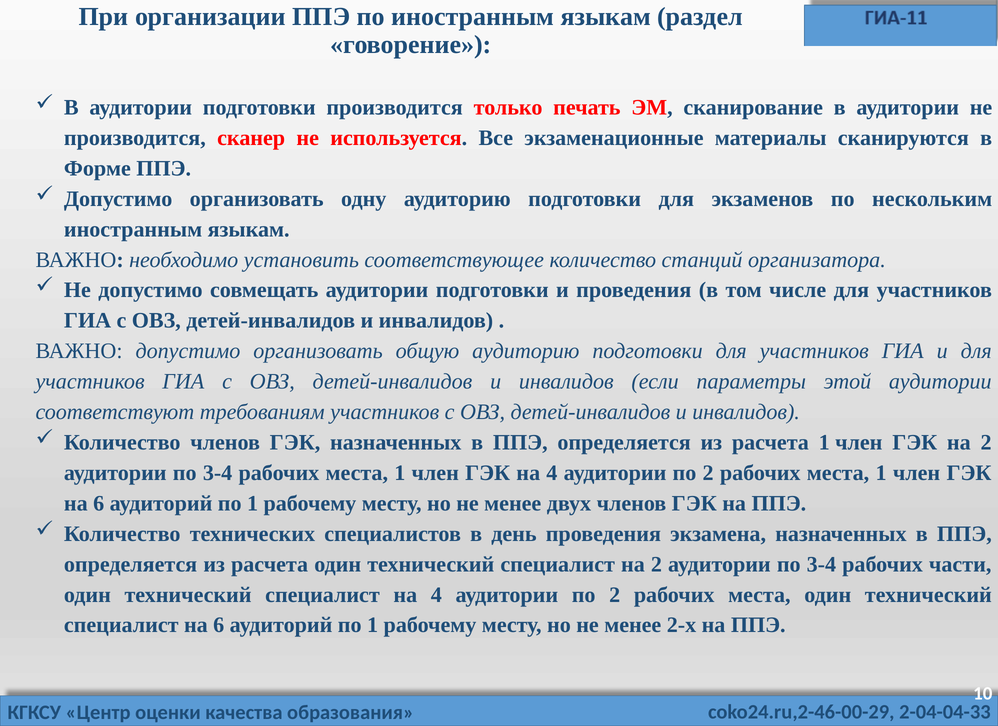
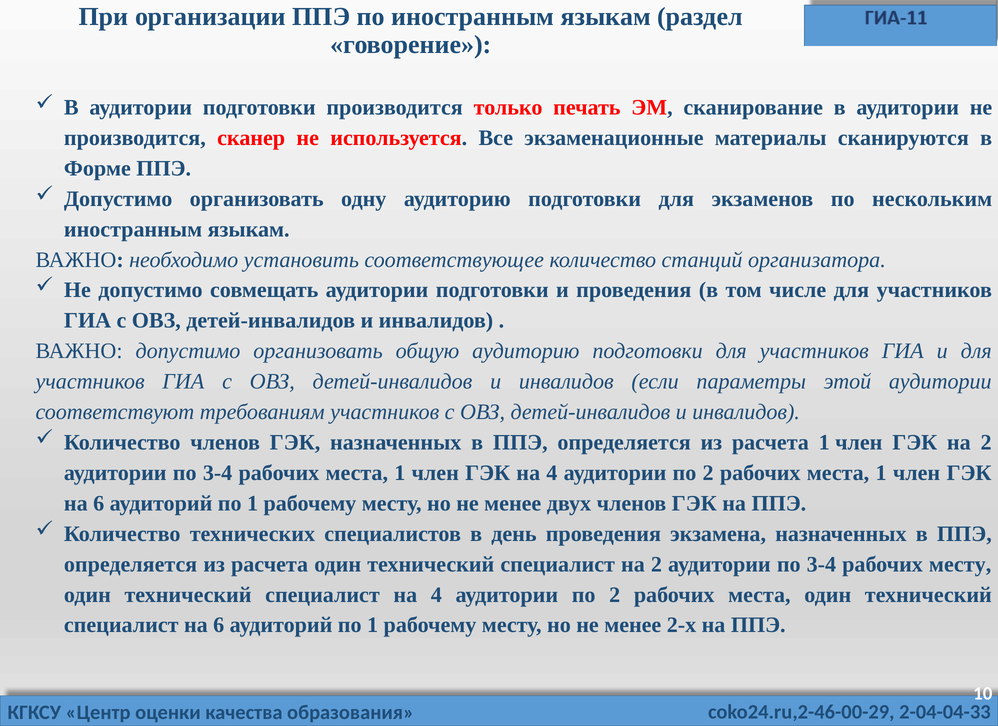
рабочих части: части -> месту (960, 565)
